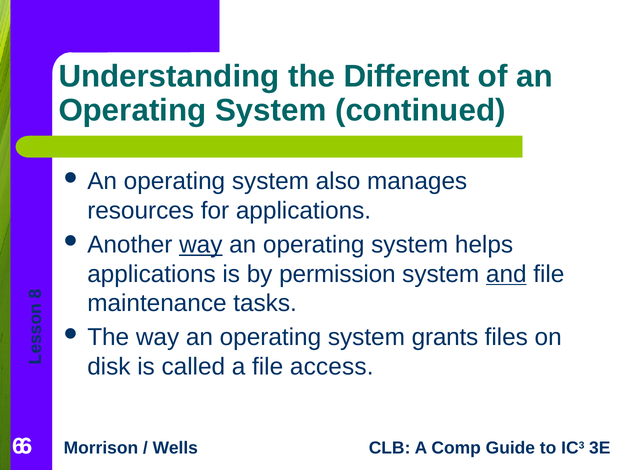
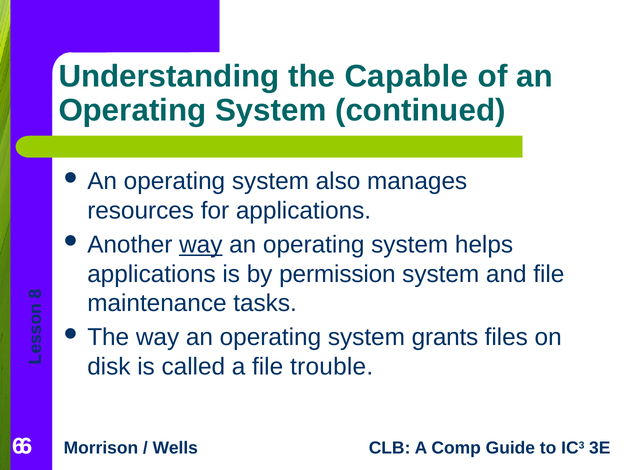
Different: Different -> Capable (406, 76)
and underline: present -> none (506, 274)
access: access -> trouble (332, 367)
